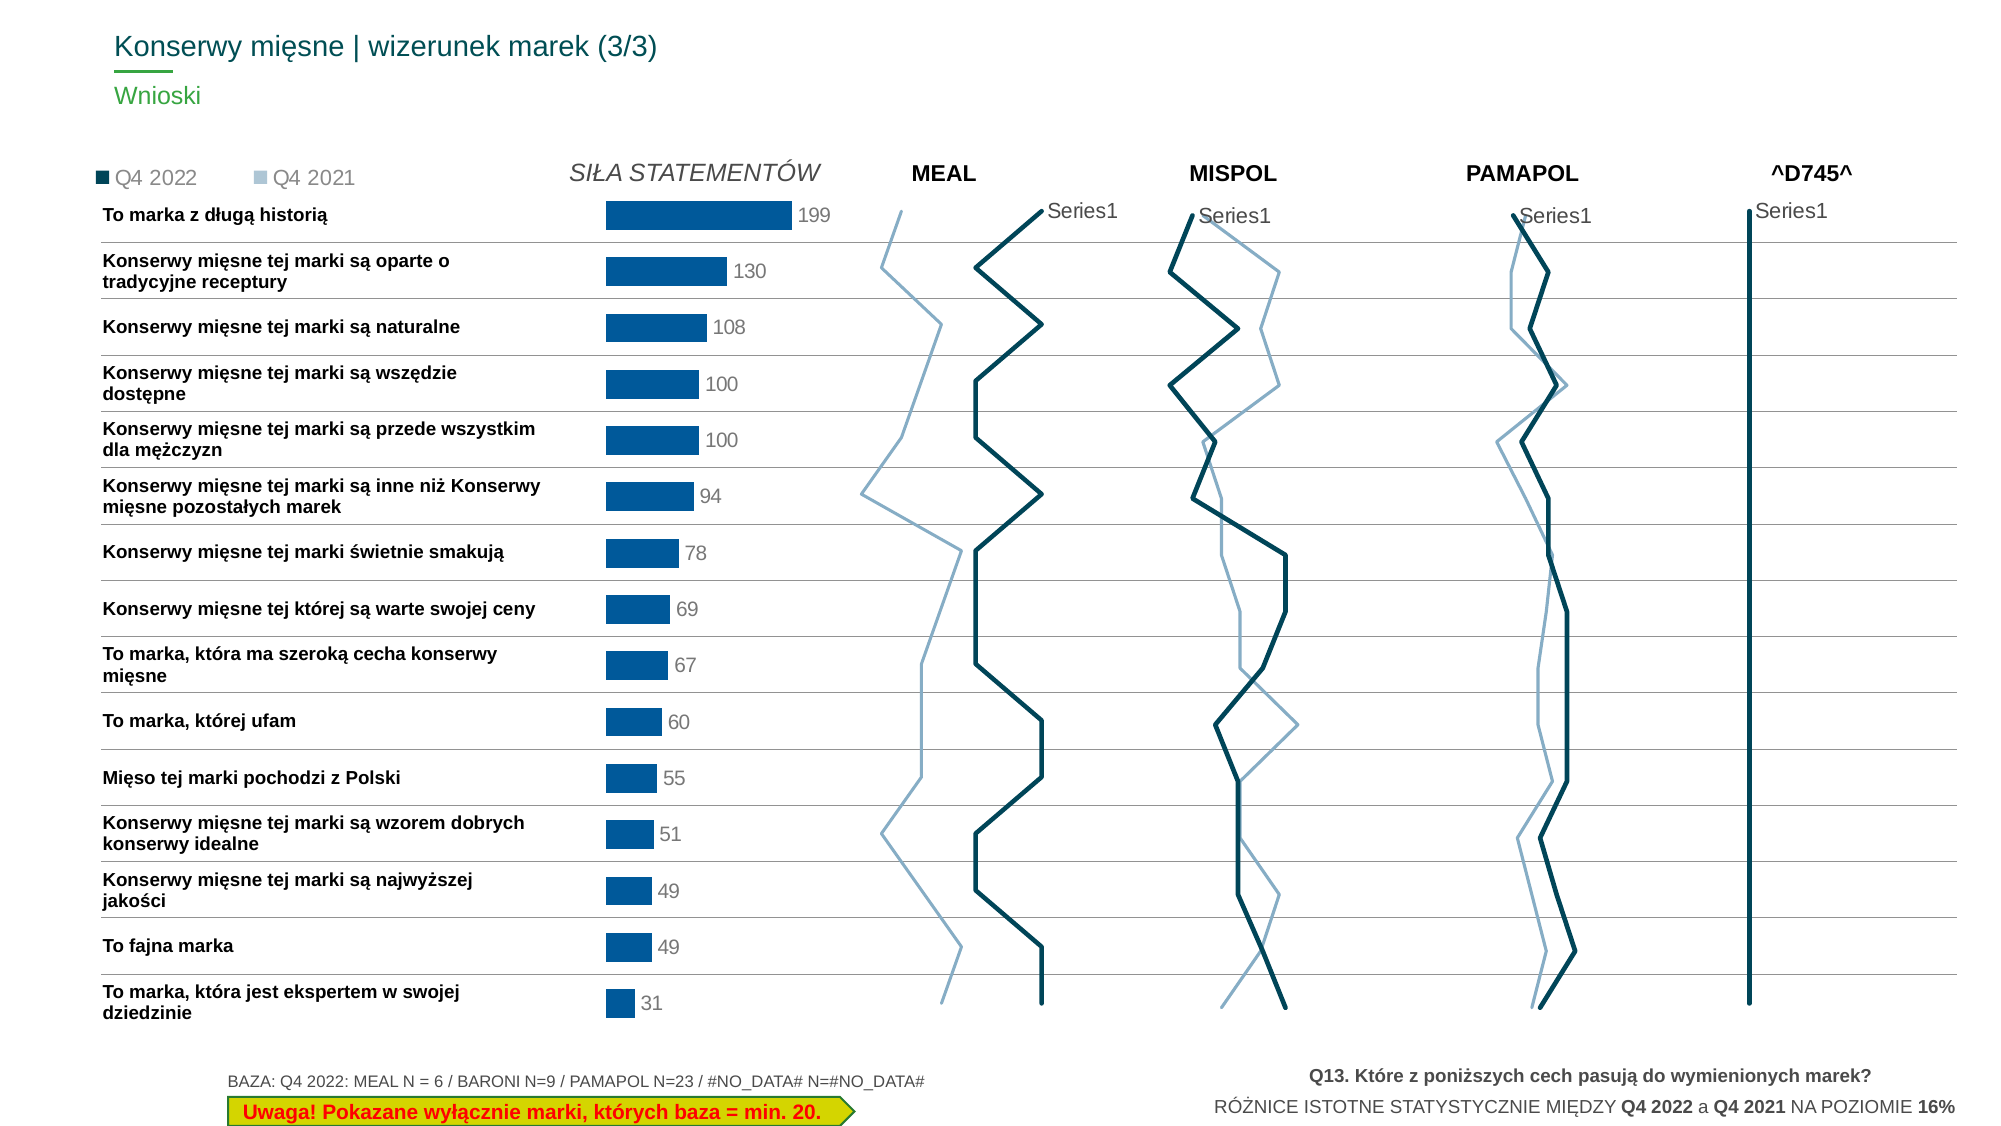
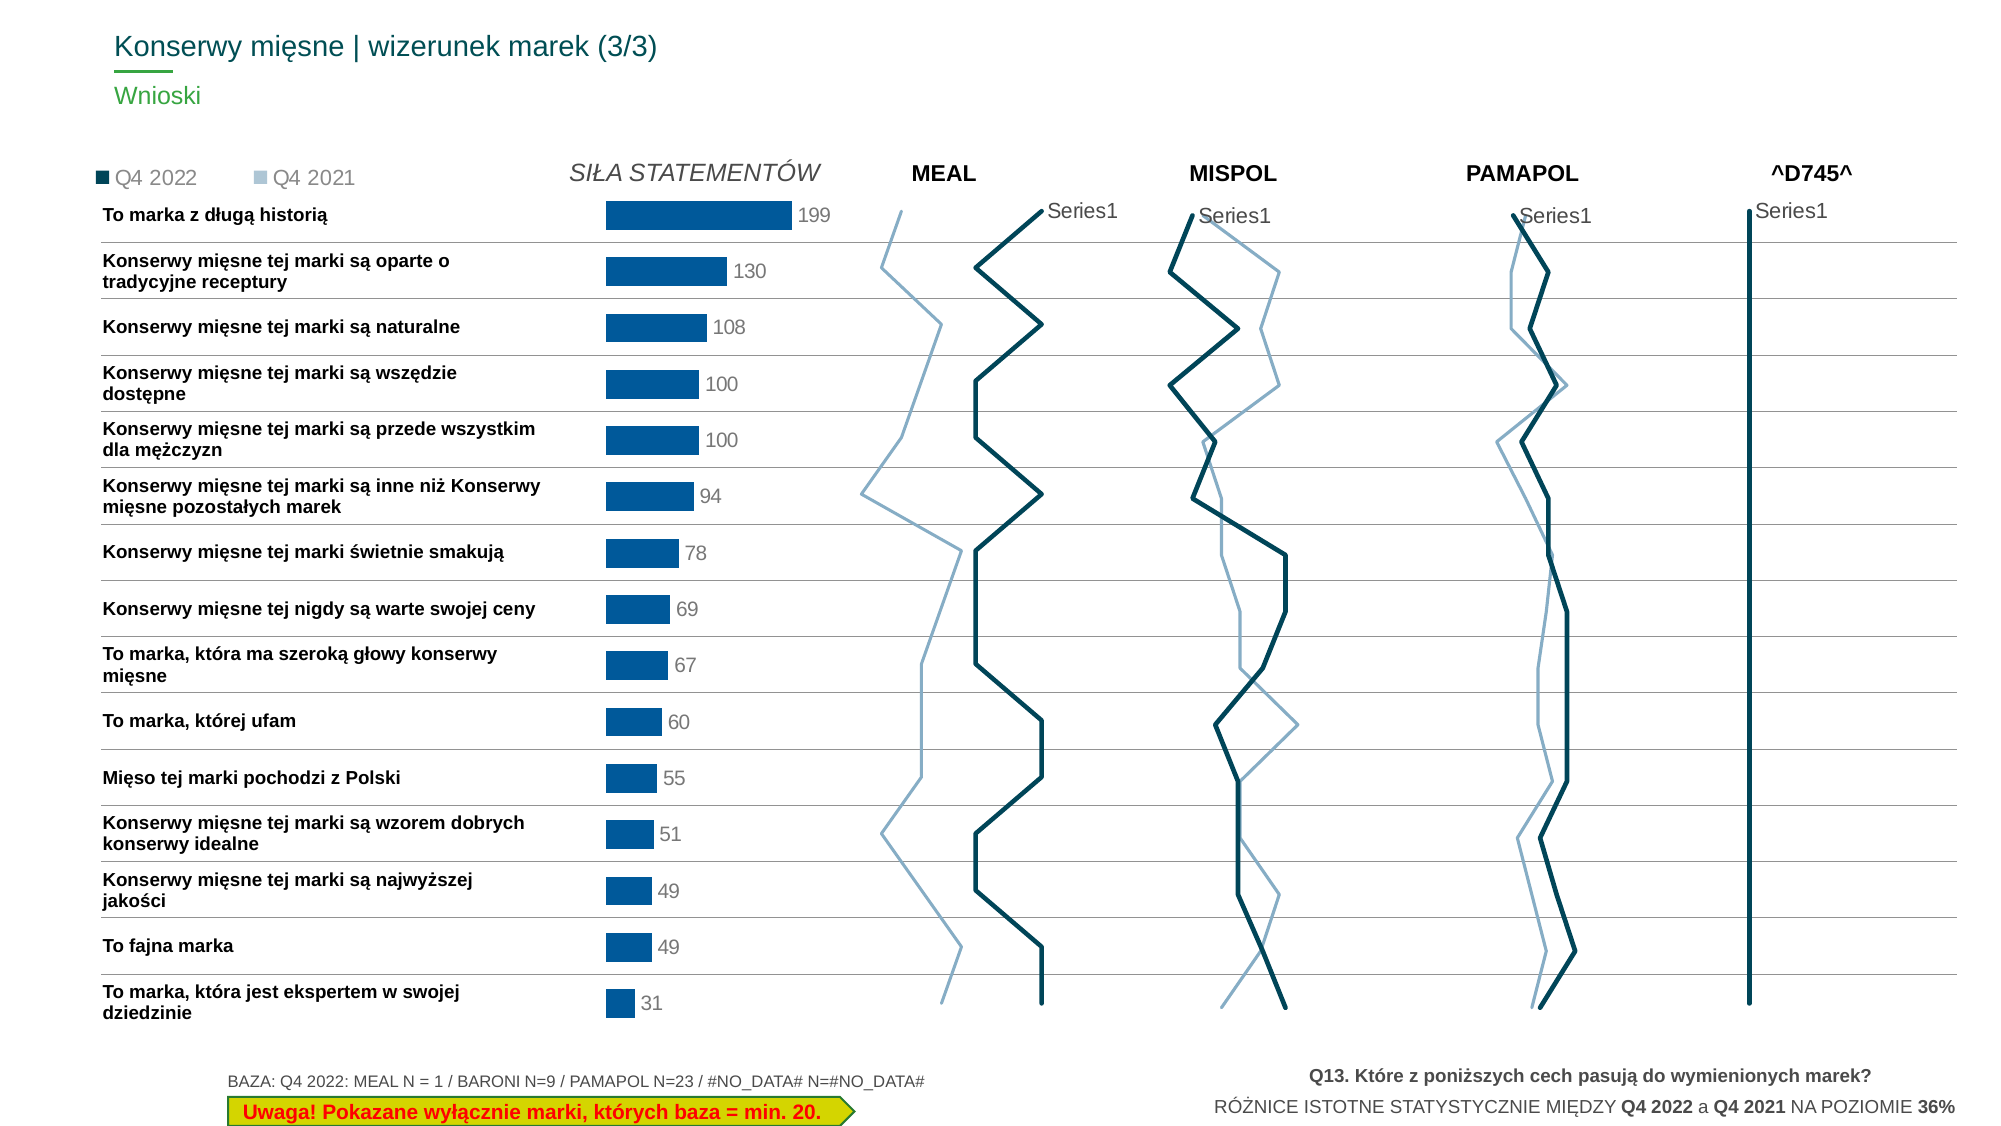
tej której: której -> nigdy (319, 609)
cecha: cecha -> głowy (380, 655)
6: 6 -> 1 (439, 1082)
16%: 16% -> 36% (1937, 1107)
